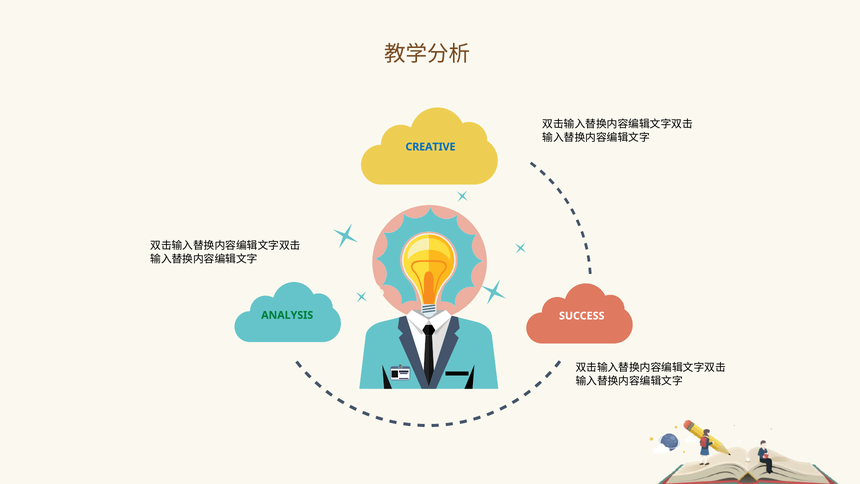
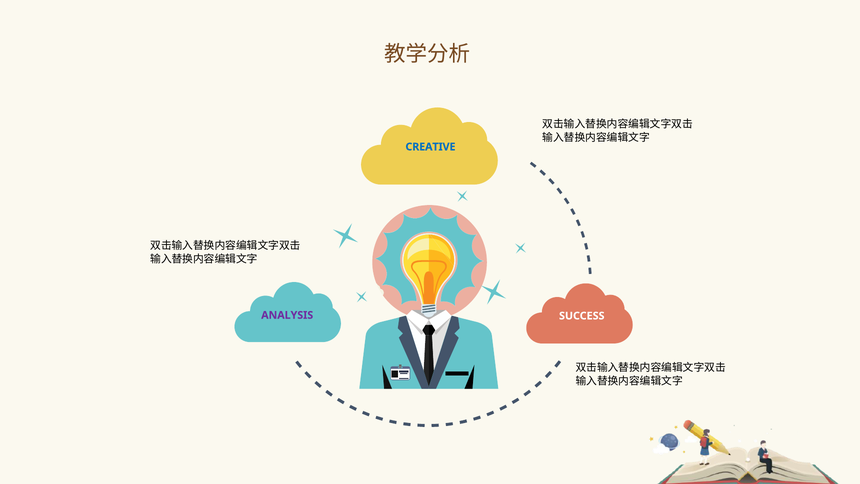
ANALYSIS colour: green -> purple (287, 315)
